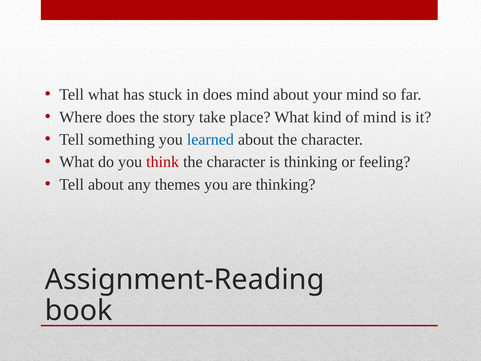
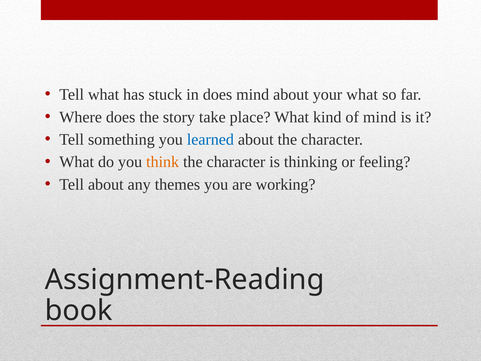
your mind: mind -> what (362, 95)
think colour: red -> orange (163, 162)
are thinking: thinking -> working (286, 184)
